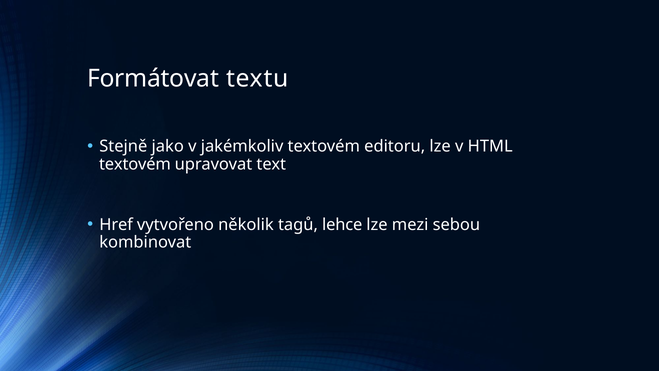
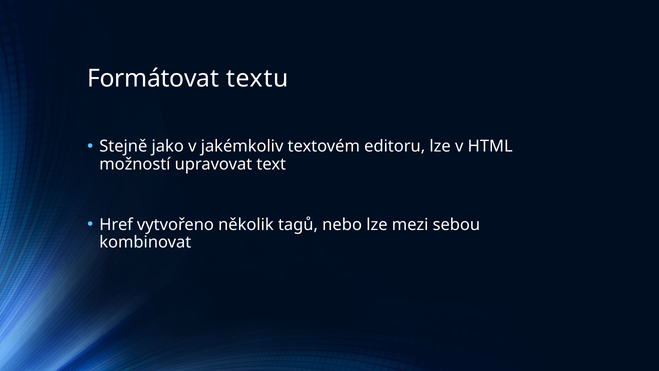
textovém: textovém -> možností (135, 164)
lehce: lehce -> nebo (342, 225)
